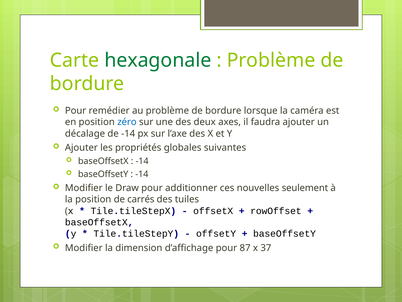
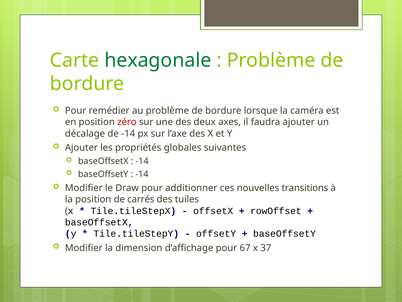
zéro colour: blue -> red (127, 122)
seulement: seulement -> transitions (305, 188)
87: 87 -> 67 (245, 247)
